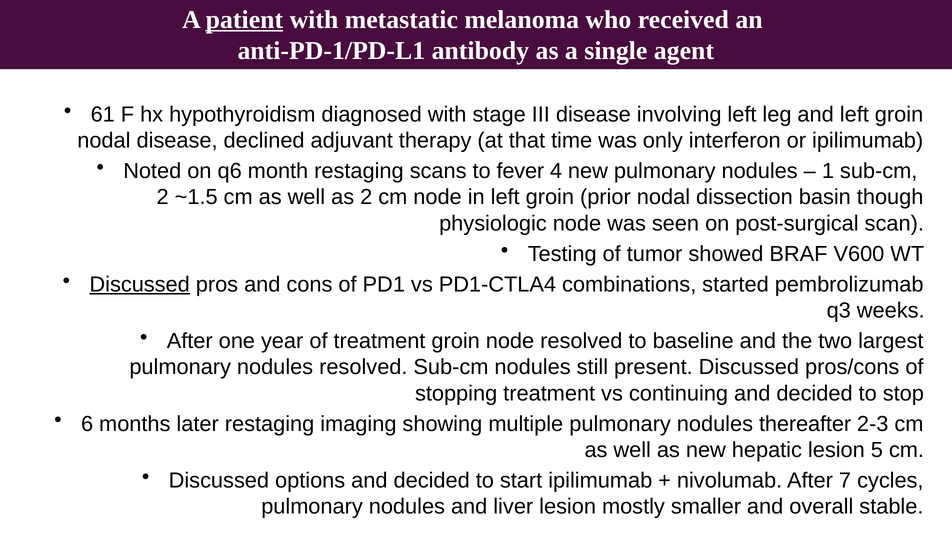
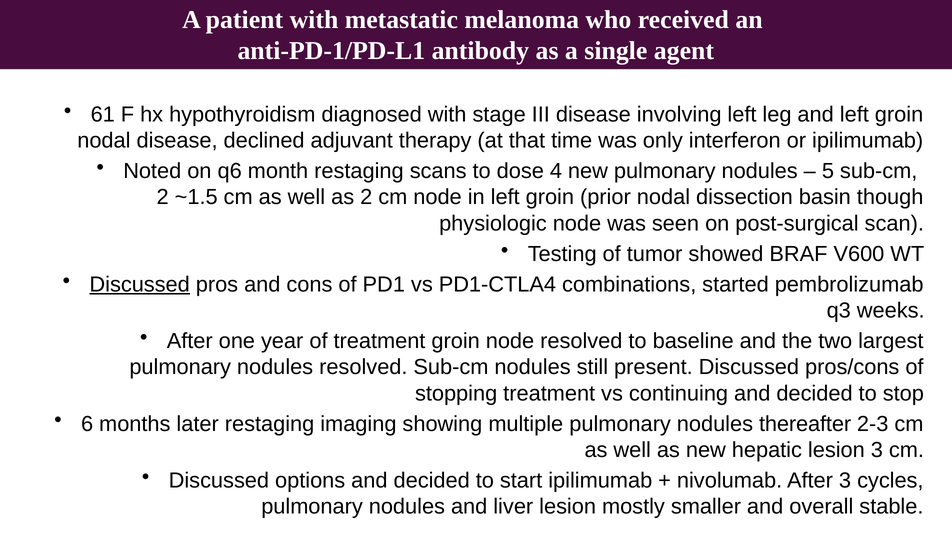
patient underline: present -> none (244, 20)
fever: fever -> dose (520, 171)
1: 1 -> 5 (828, 171)
lesion 5: 5 -> 3 (877, 450)
After 7: 7 -> 3 (845, 481)
